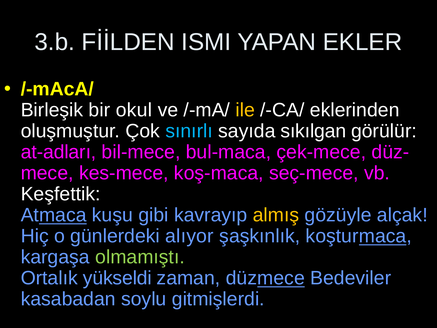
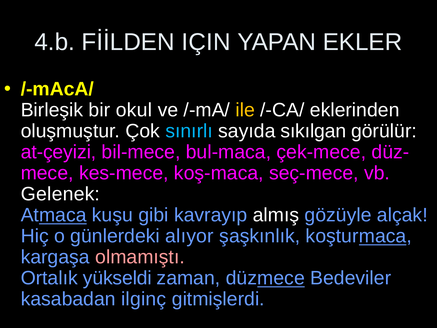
3.b: 3.b -> 4.b (55, 42)
ISMI: ISMI -> IÇIN (206, 42)
at-adları: at-adları -> at-çeyizi (59, 152)
Keşfettik: Keşfettik -> Gelenek (61, 194)
almış colour: yellow -> white (276, 215)
olmamıştı colour: light green -> pink (140, 257)
soylu: soylu -> ilginç (144, 299)
